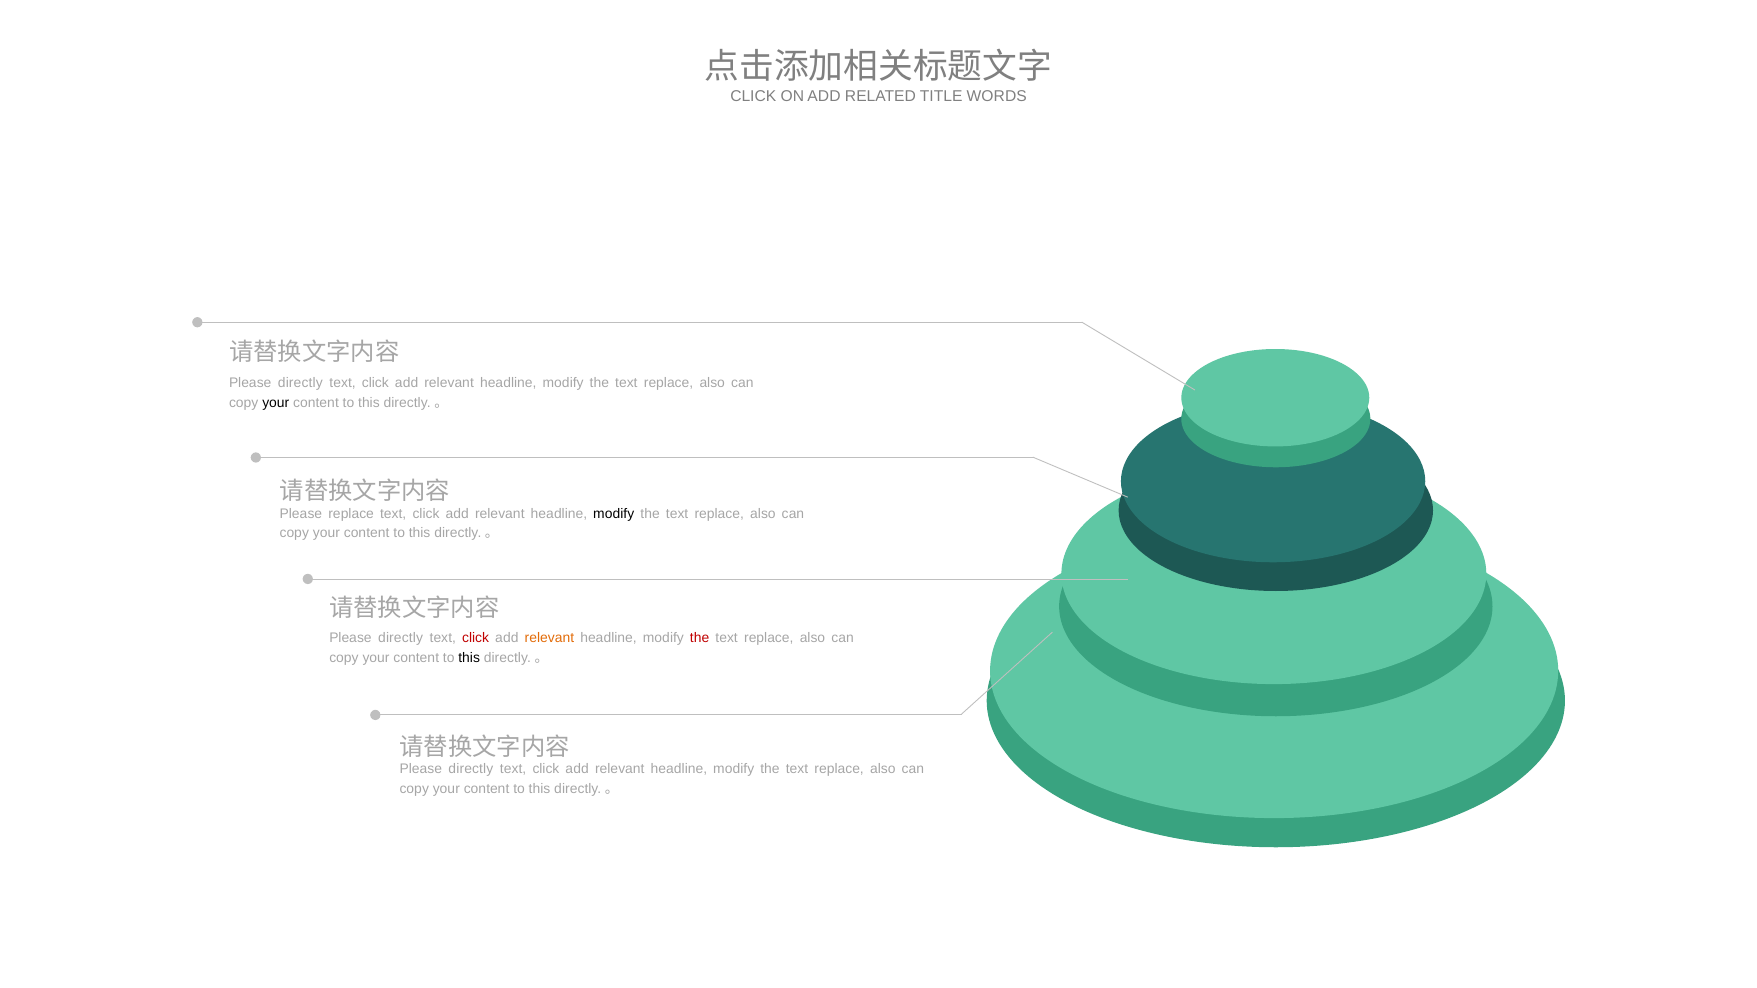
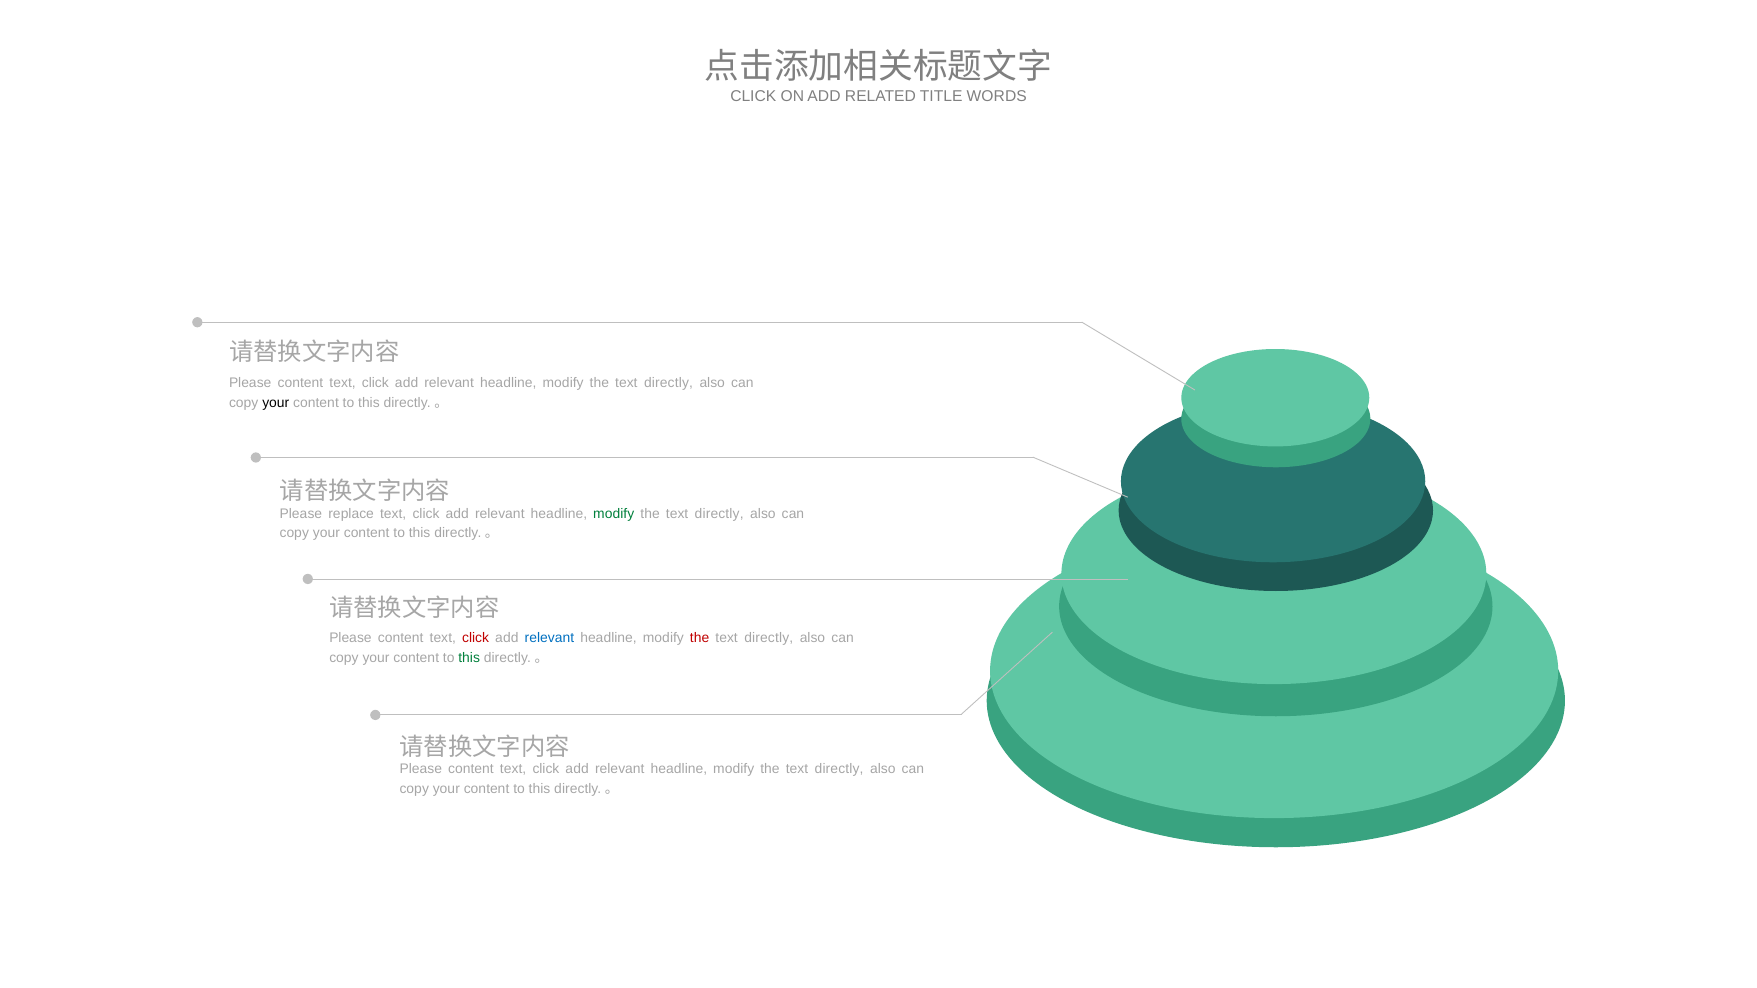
directly: directly -> content (300, 383)
replace: replace -> directly (668, 383)
modify colour: black -> green (614, 514)
replace: replace -> directly (719, 514)
directly: directly -> content (401, 639)
relevant colour: orange -> blue (549, 639)
replace: replace -> directly (769, 639)
this colour: black -> green (469, 658)
directly: directly -> content (471, 769)
replace: replace -> directly (839, 769)
